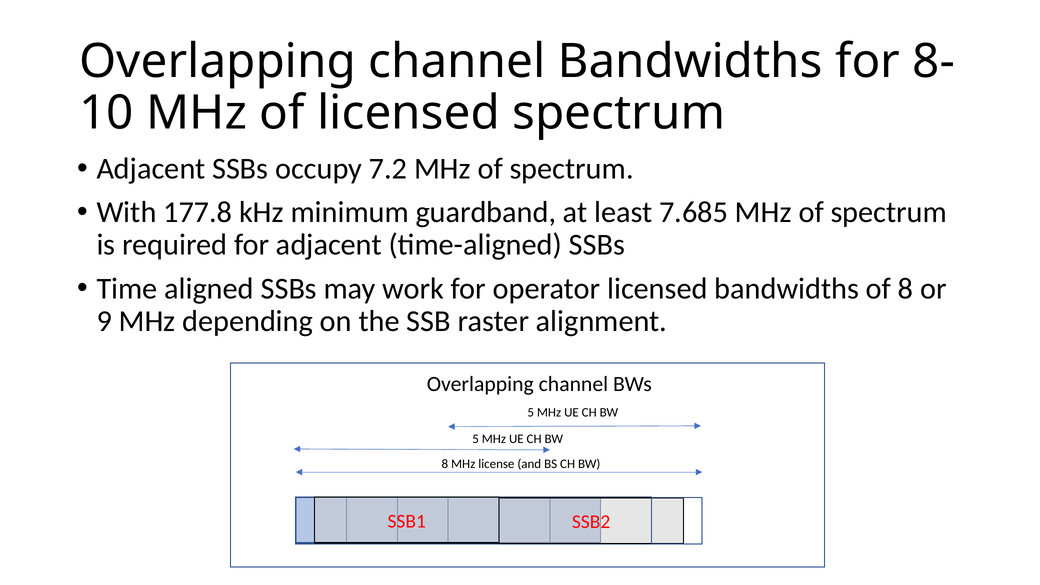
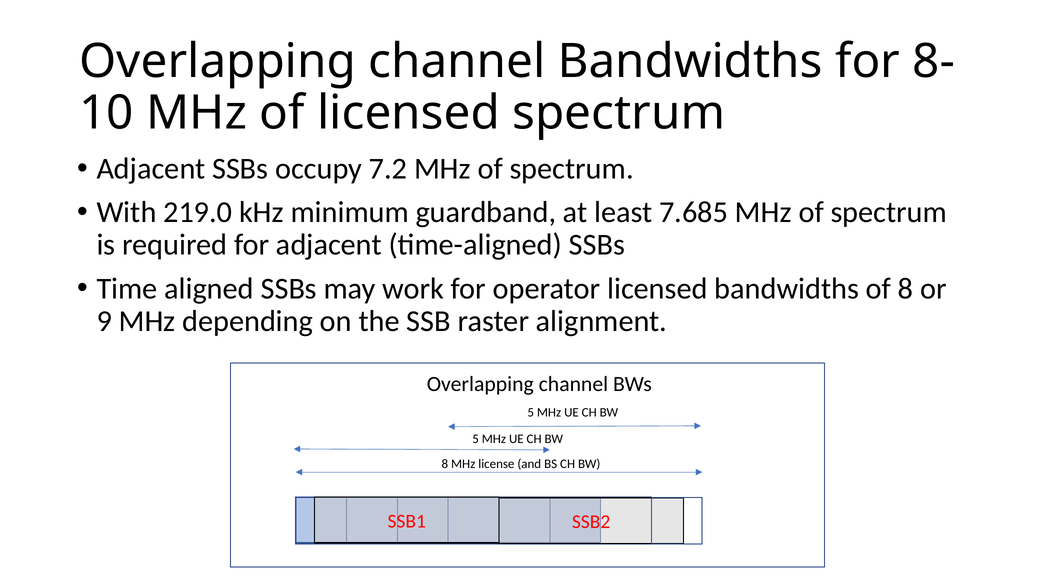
177.8: 177.8 -> 219.0 (198, 212)
